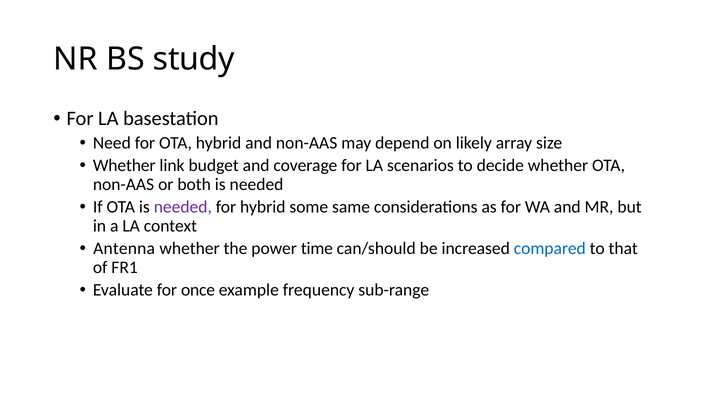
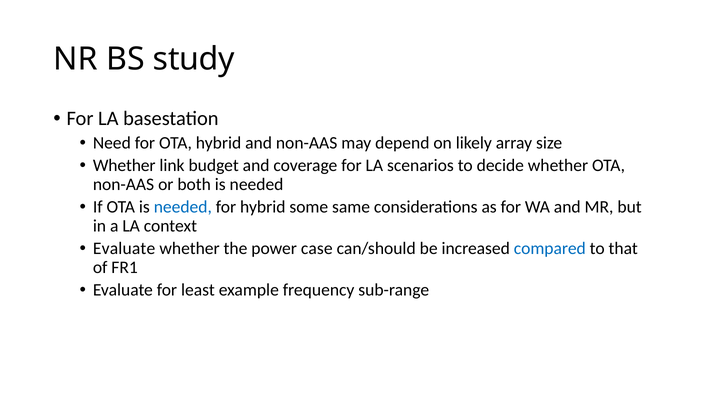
needed colour: purple -> blue (183, 207)
Antenna: Antenna -> Evaluate (124, 248)
time: time -> case (317, 248)
once: once -> least (198, 290)
